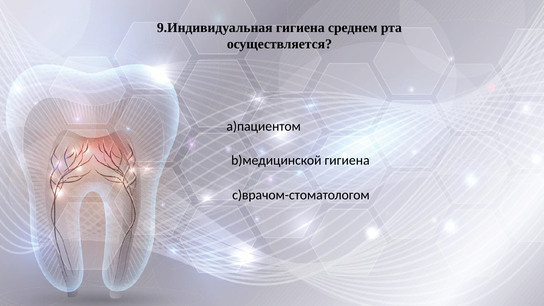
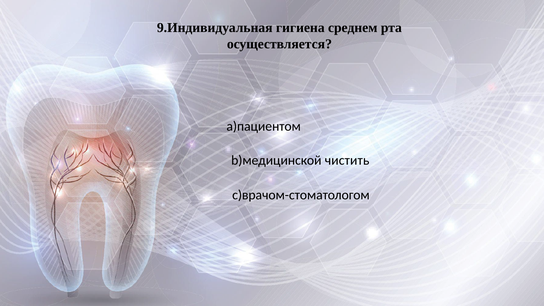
b)медицинской гигиена: гигиена -> чистить (347, 160)
